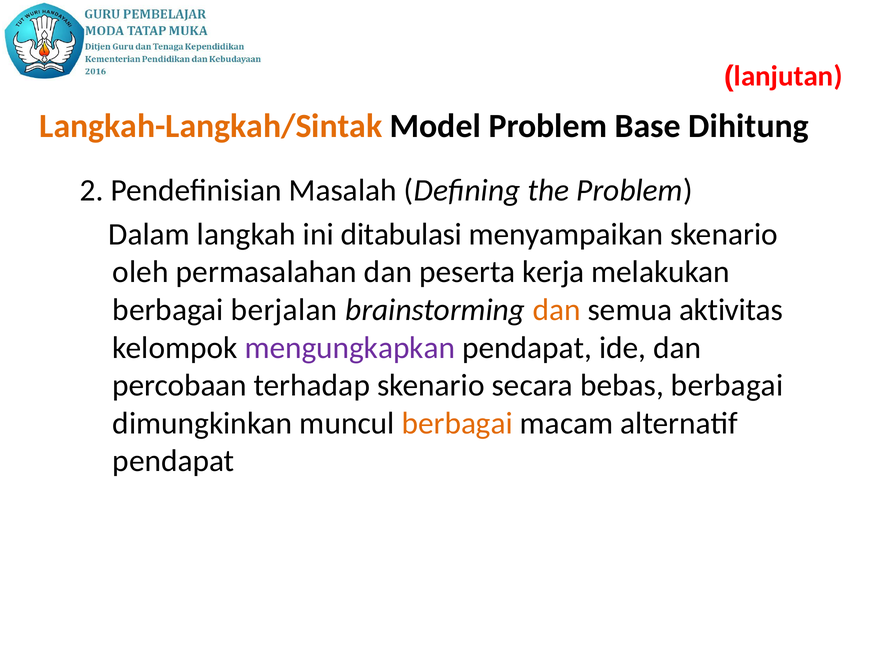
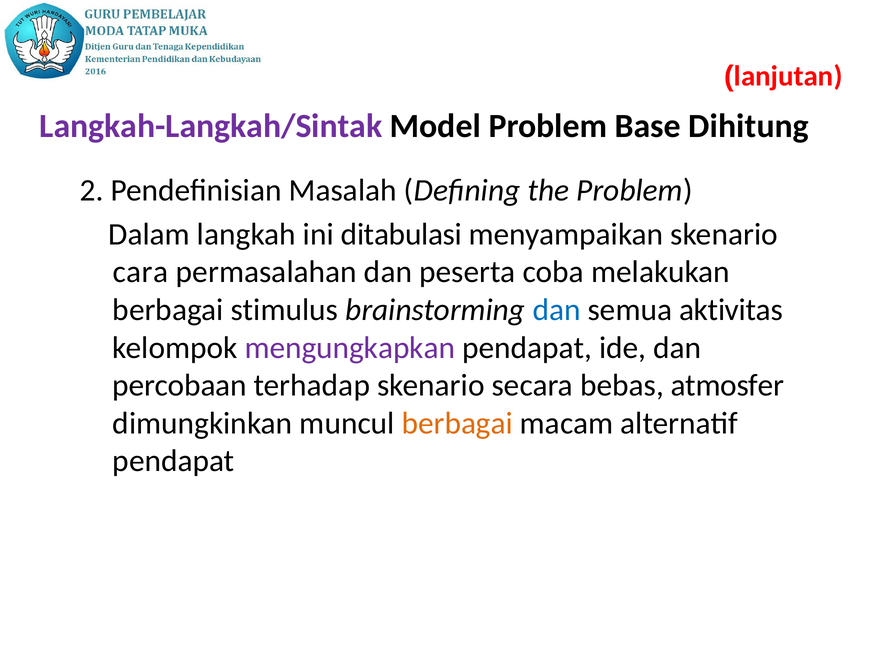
Langkah-Langkah/Sintak colour: orange -> purple (211, 126)
oleh: oleh -> cara (141, 272)
kerja: kerja -> coba (553, 272)
berjalan: berjalan -> stimulus (284, 310)
dan colour: orange -> blue (557, 310)
bebas berbagai: berbagai -> atmosfer (727, 386)
